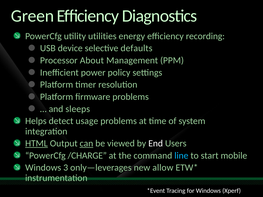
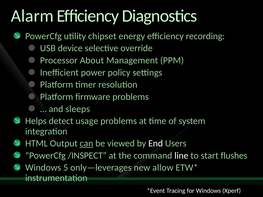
Green: Green -> Alarm (32, 16)
utilities: utilities -> chipset (102, 36)
defaults: defaults -> override (137, 48)
HTML underline: present -> none (36, 144)
/CHARGE: /CHARGE -> /INSPECT (87, 156)
line colour: light blue -> white (181, 156)
mobile: mobile -> flushes (234, 156)
3: 3 -> 5 (66, 168)
